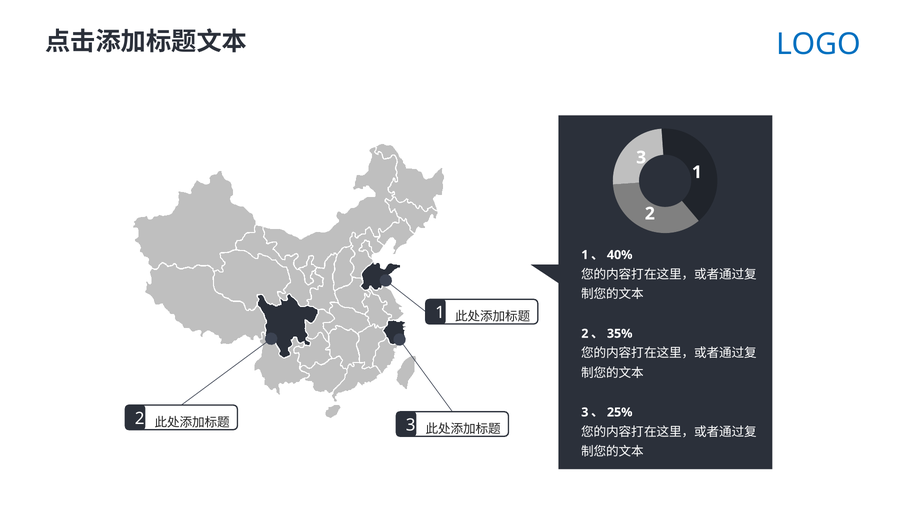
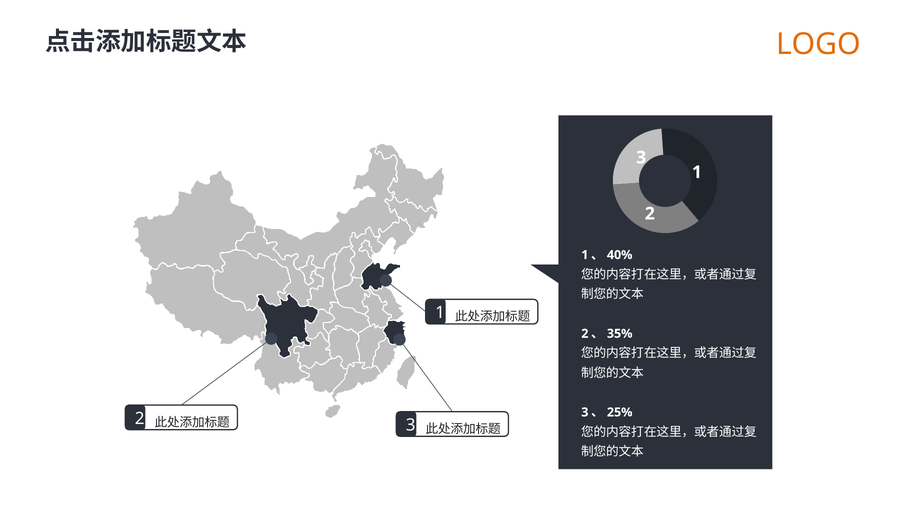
LOGO colour: blue -> orange (818, 44)
